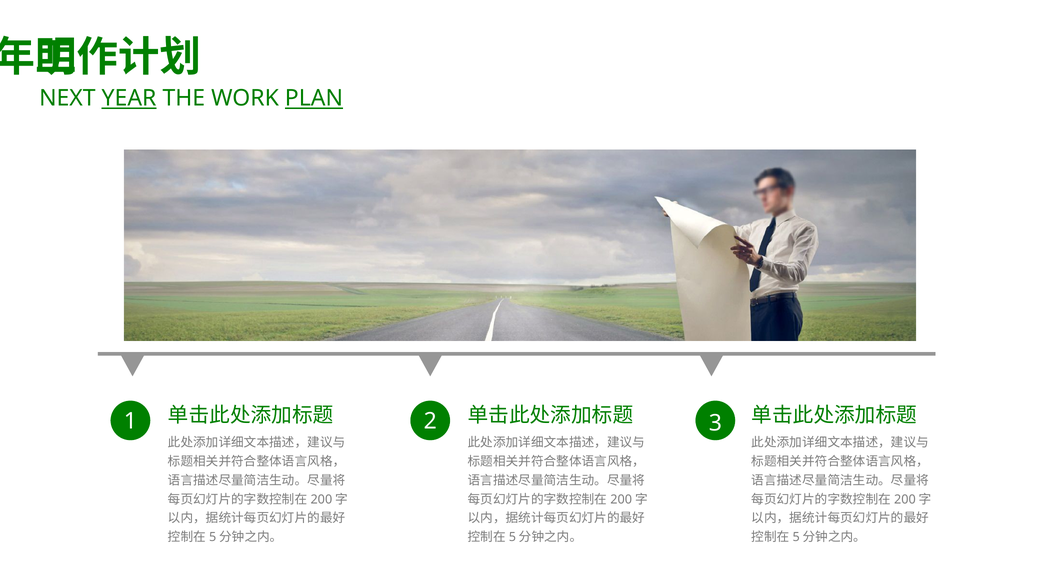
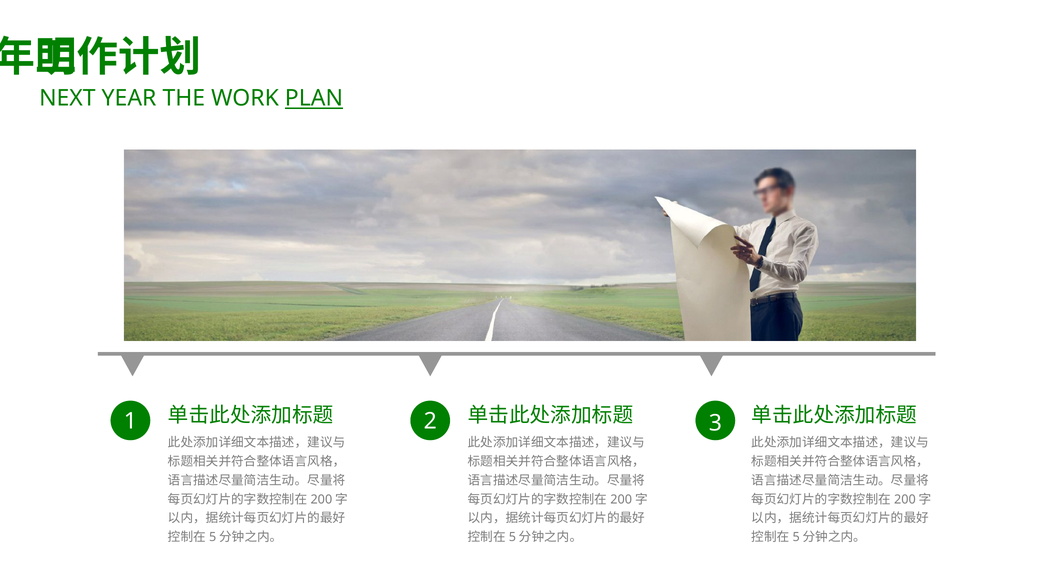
YEAR underline: present -> none (129, 98)
